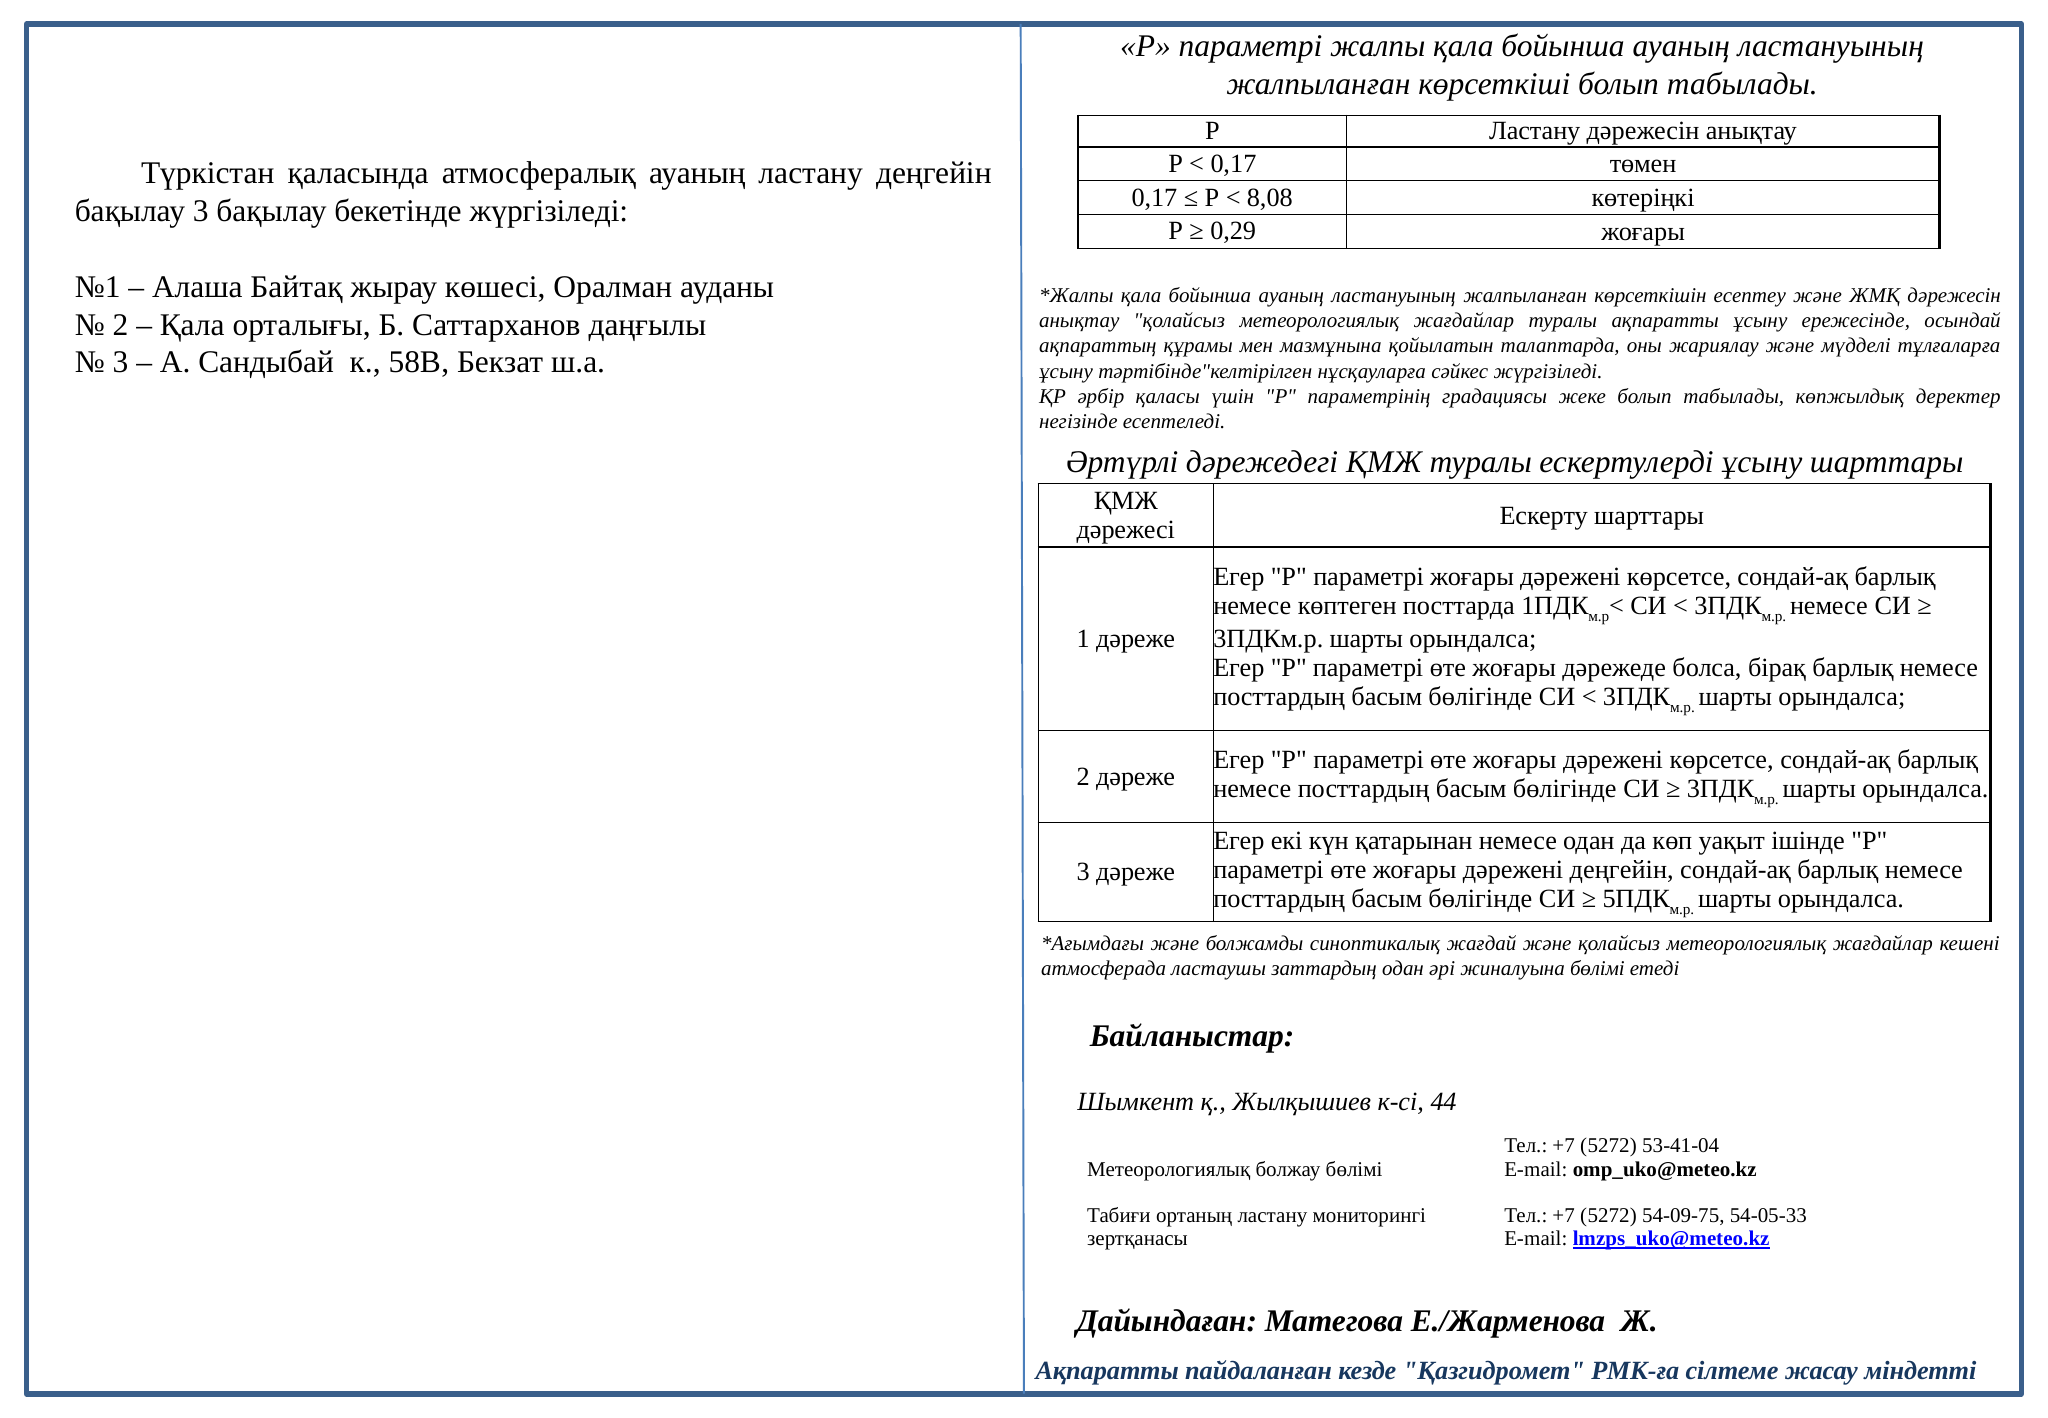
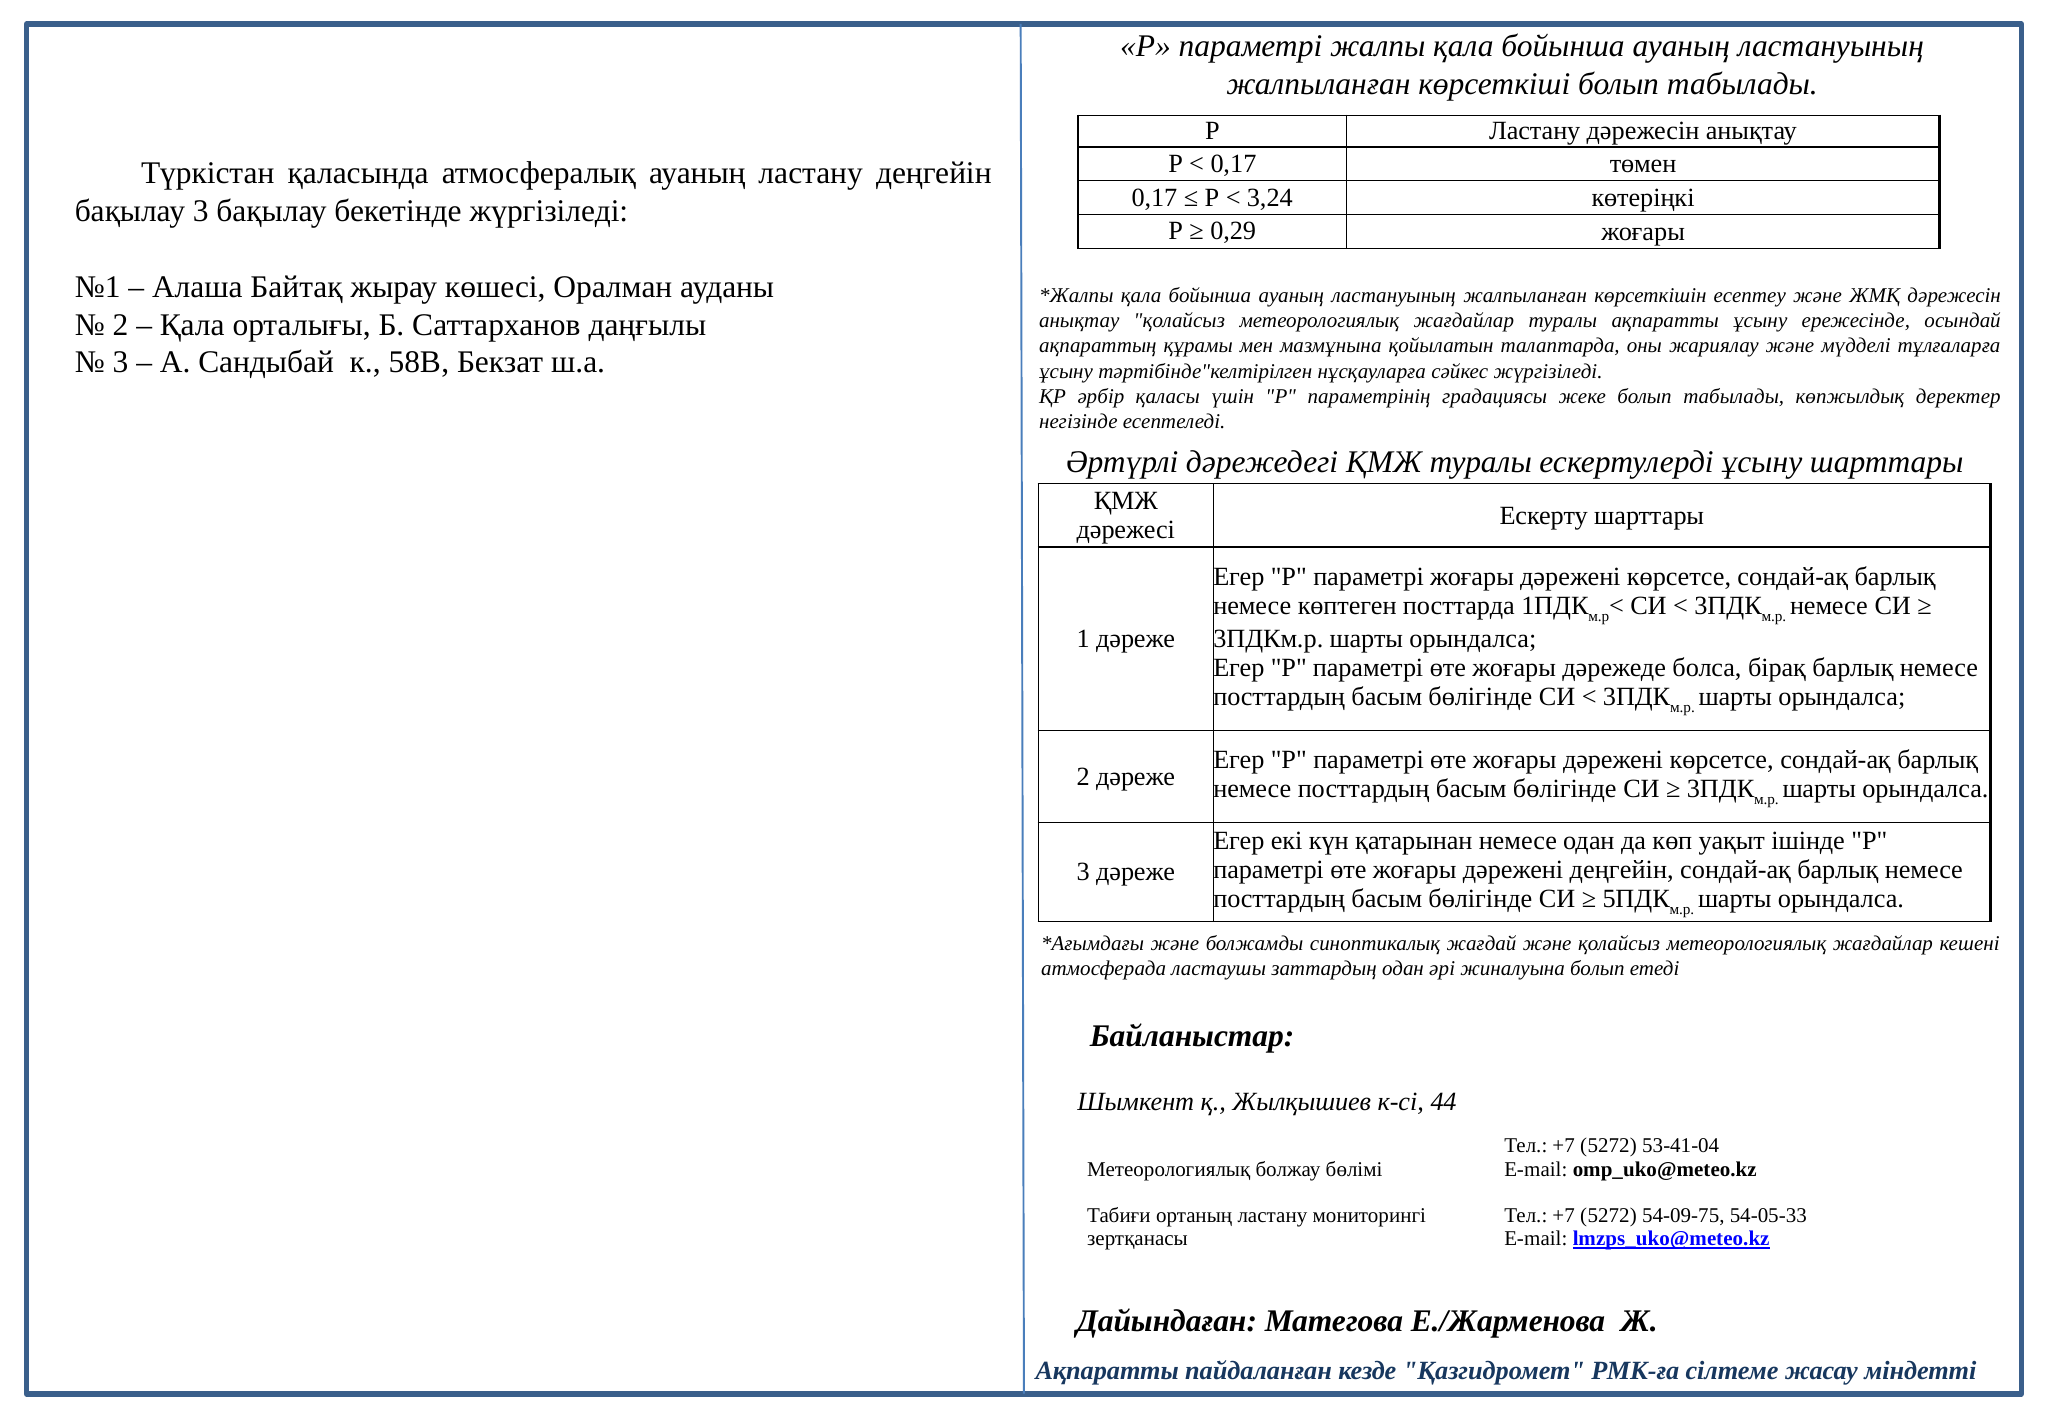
8,08: 8,08 -> 3,24 (1270, 197)
жиналуына бөлімі: бөлімі -> болып (1597, 969)
